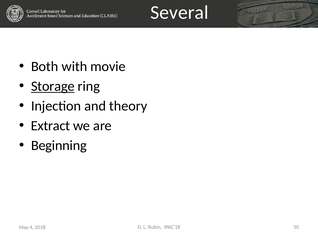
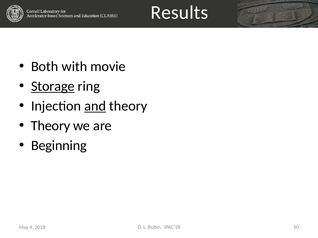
Several: Several -> Results (179, 13)
and underline: none -> present (95, 106)
Extract: Extract -> Theory (50, 126)
